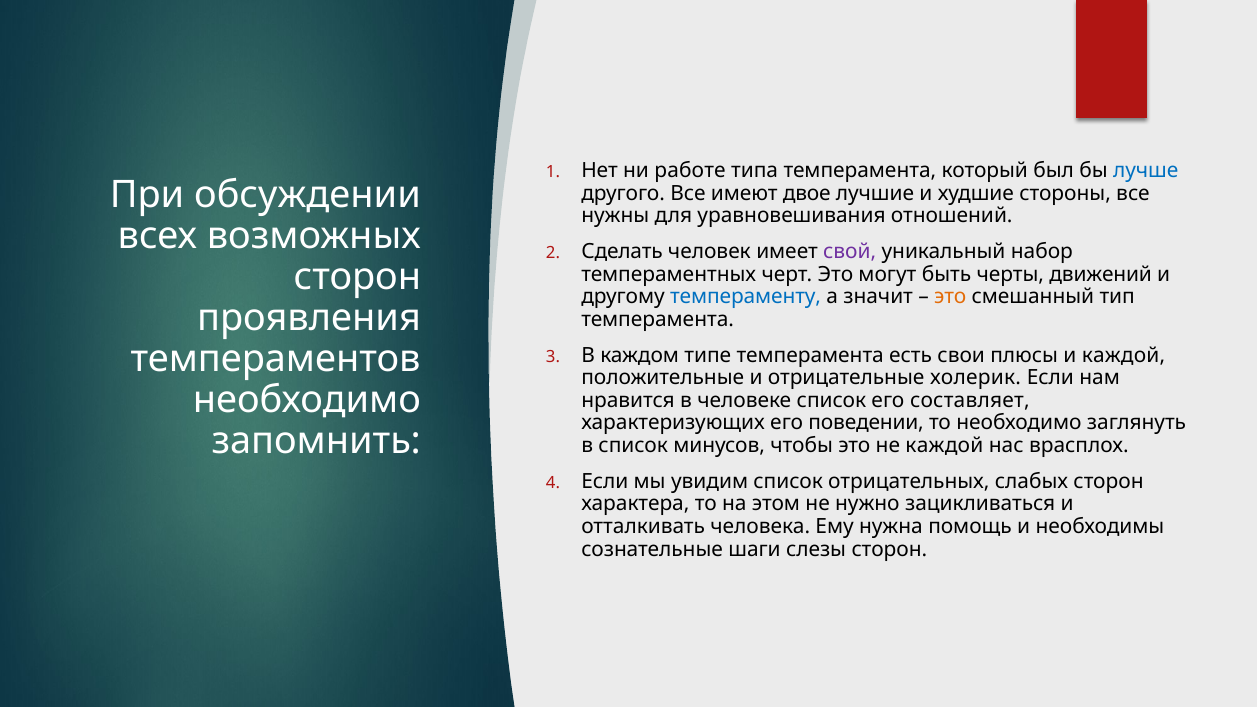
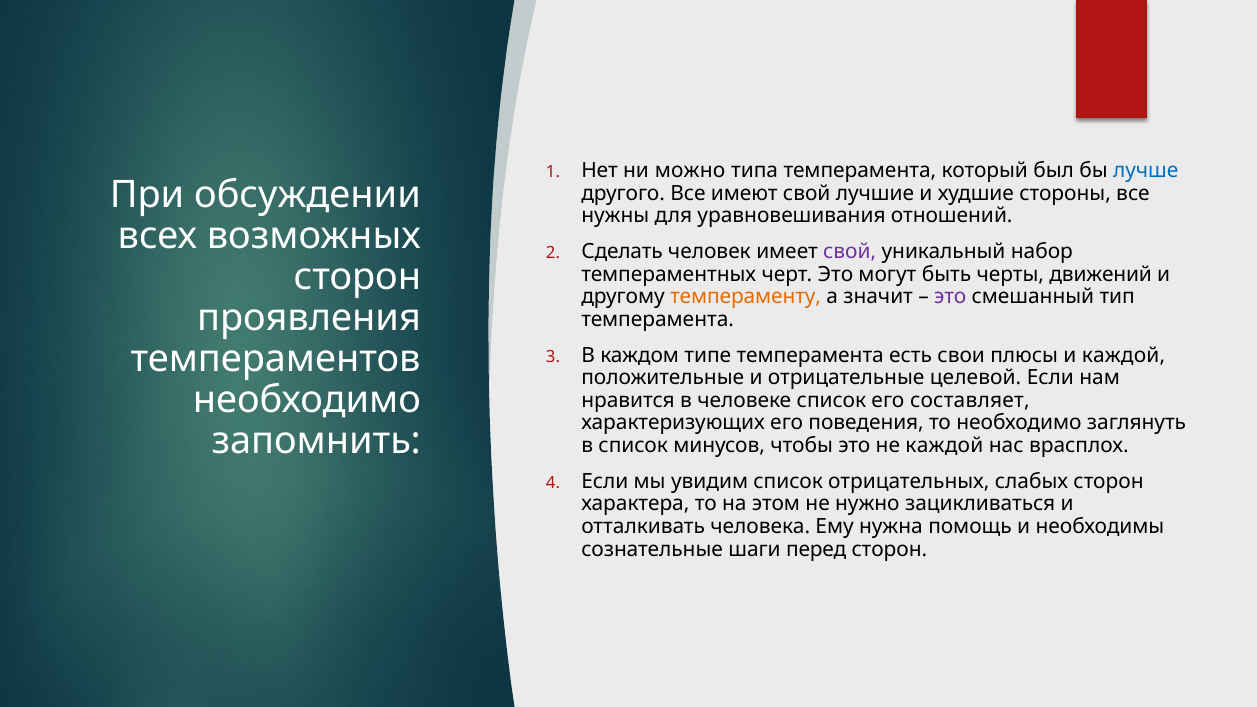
работе: работе -> можно (690, 171)
имеют двое: двое -> свой (807, 193)
темпераменту colour: blue -> orange (746, 297)
это colour: orange -> purple (950, 297)
холерик: холерик -> целевой (976, 378)
поведении: поведении -> поведения (866, 423)
слезы: слезы -> перед (816, 549)
